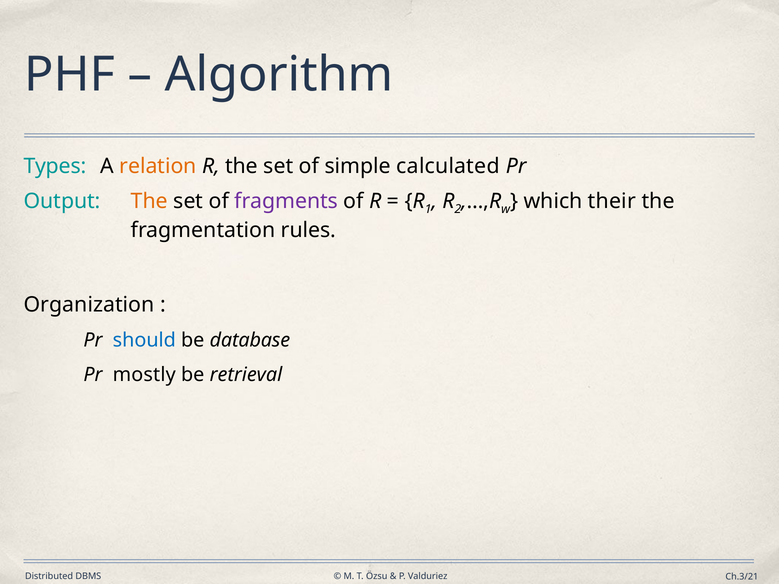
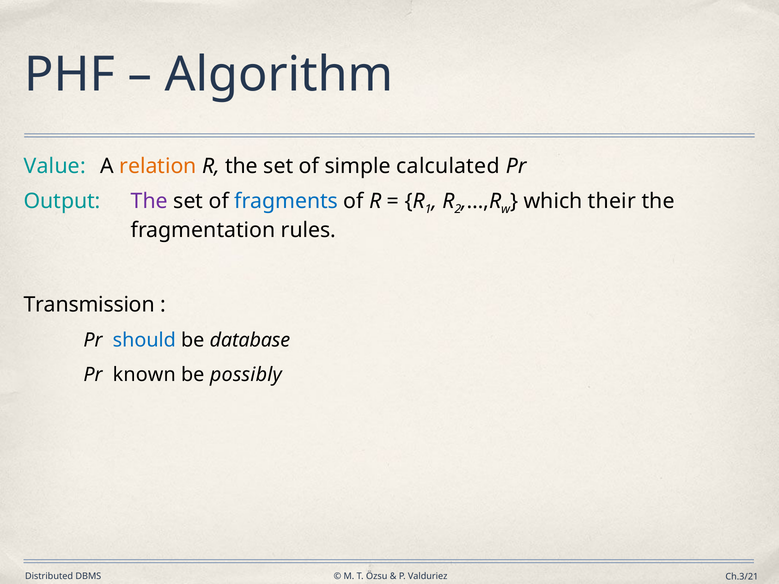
Types: Types -> Value (55, 166)
The colour: orange -> purple (149, 201)
fragments colour: purple -> blue (286, 201)
Organization: Organization -> Transmission (89, 305)
mostly: mostly -> known (144, 375)
retrieval: retrieval -> possibly (246, 375)
